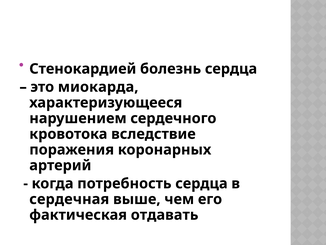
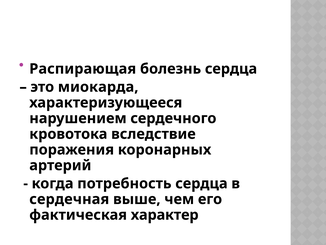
Стенокардией: Стенокардией -> Распирающая (83, 69)
отдавать: отдавать -> характер (165, 214)
